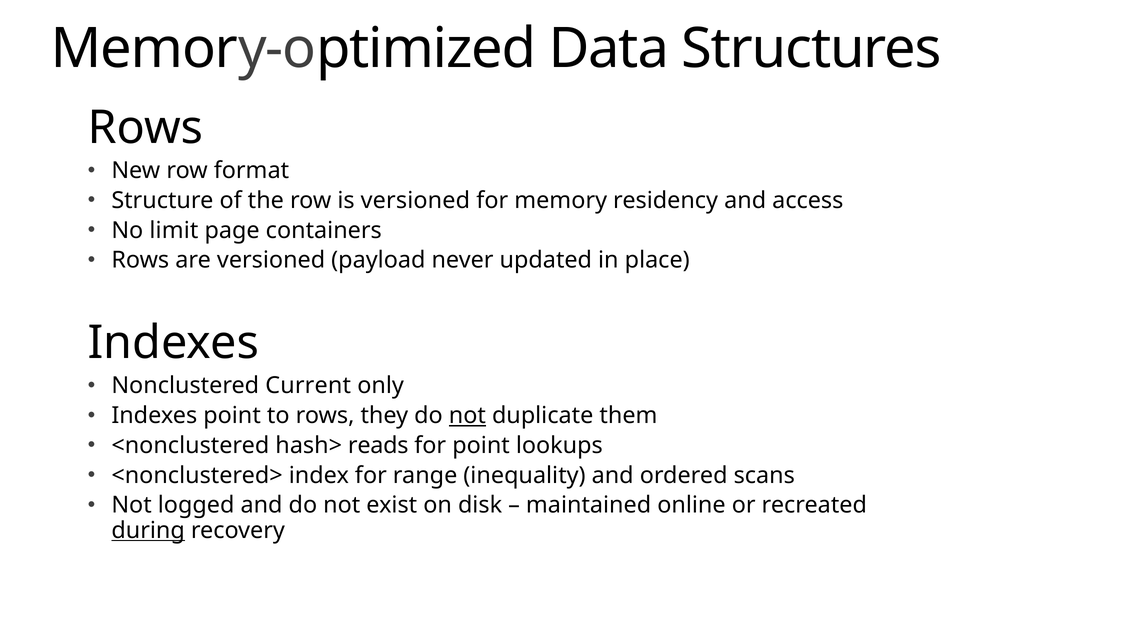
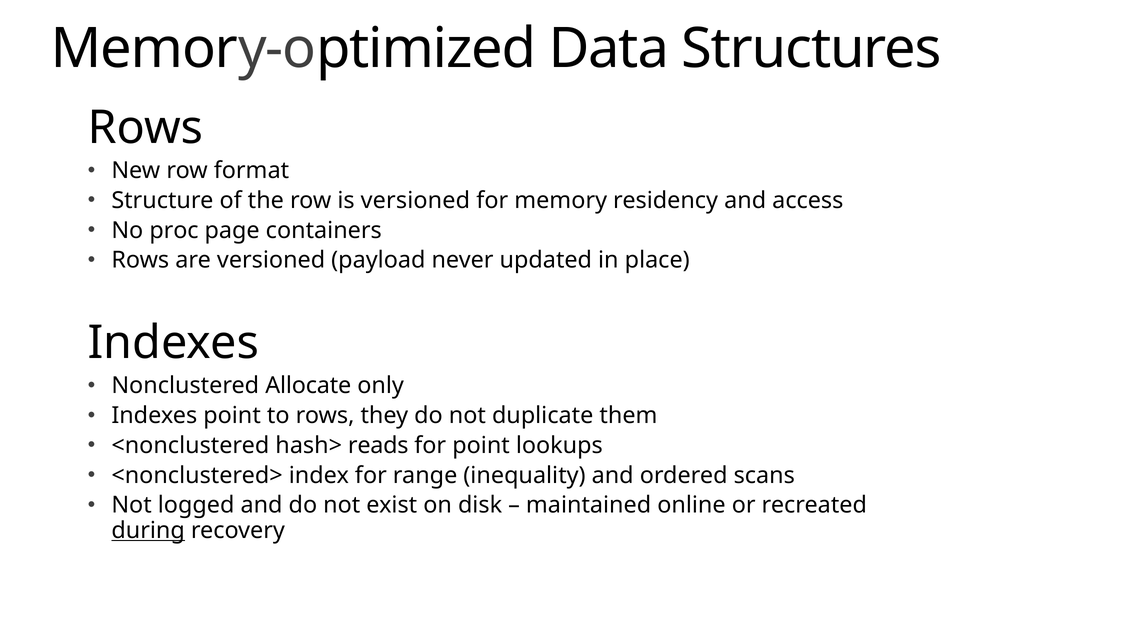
limit: limit -> proc (174, 230)
Current: Current -> Allocate (308, 386)
not underline: present -> none (467, 416)
